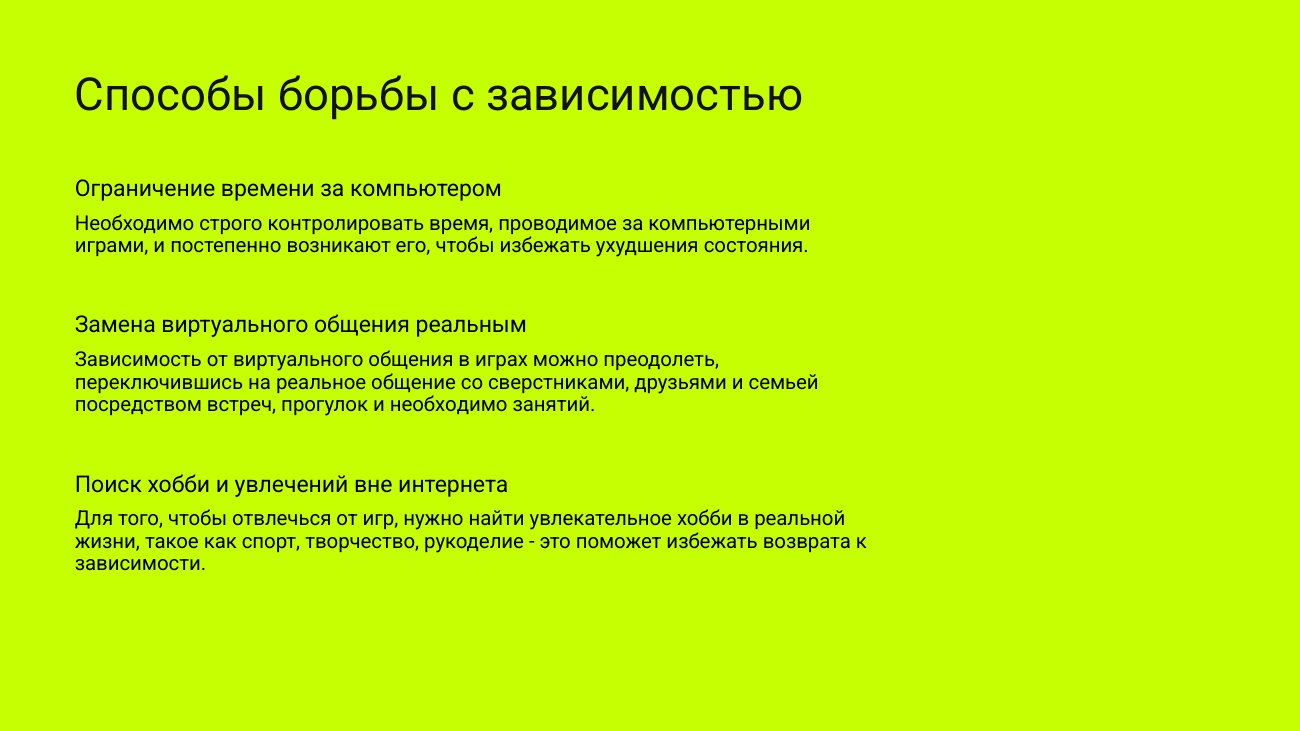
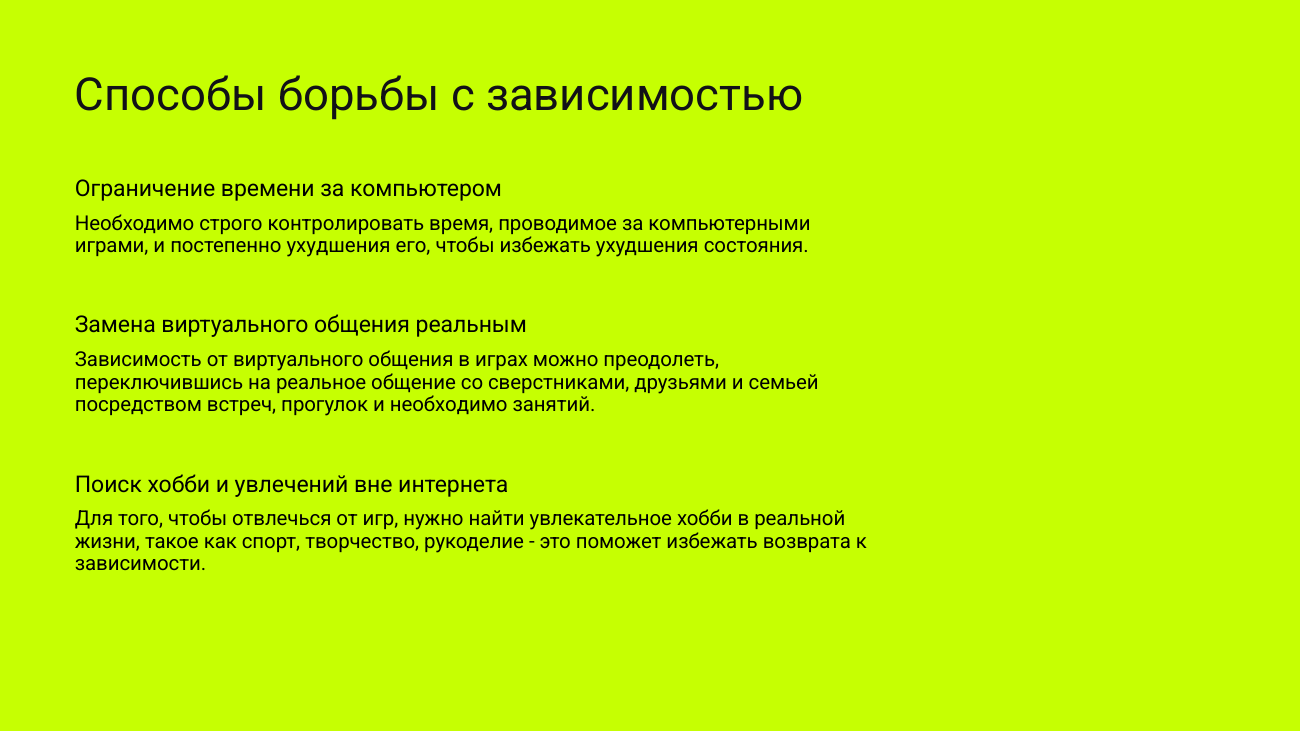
постепенно возникают: возникают -> ухудшения (339, 246)
